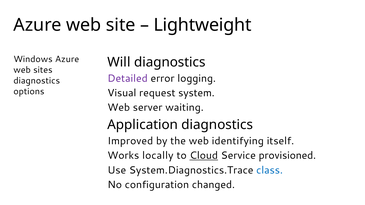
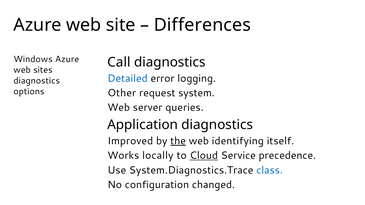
Lightweight: Lightweight -> Differences (202, 25)
Will: Will -> Call (119, 62)
Detailed colour: purple -> blue (128, 78)
Visual: Visual -> Other (122, 93)
waiting: waiting -> queries (184, 108)
the underline: none -> present (178, 141)
provisioned: provisioned -> precedence (287, 156)
